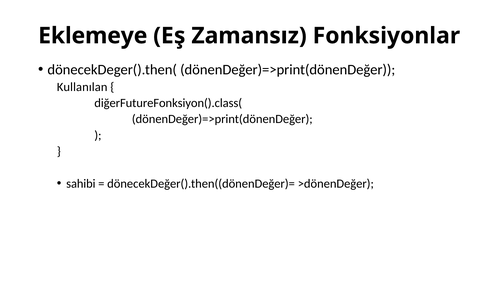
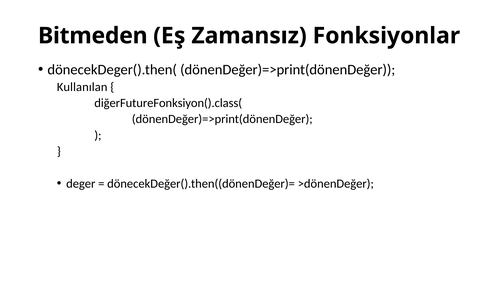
Eklemeye: Eklemeye -> Bitmeden (93, 36)
sahibi: sahibi -> deger (81, 183)
